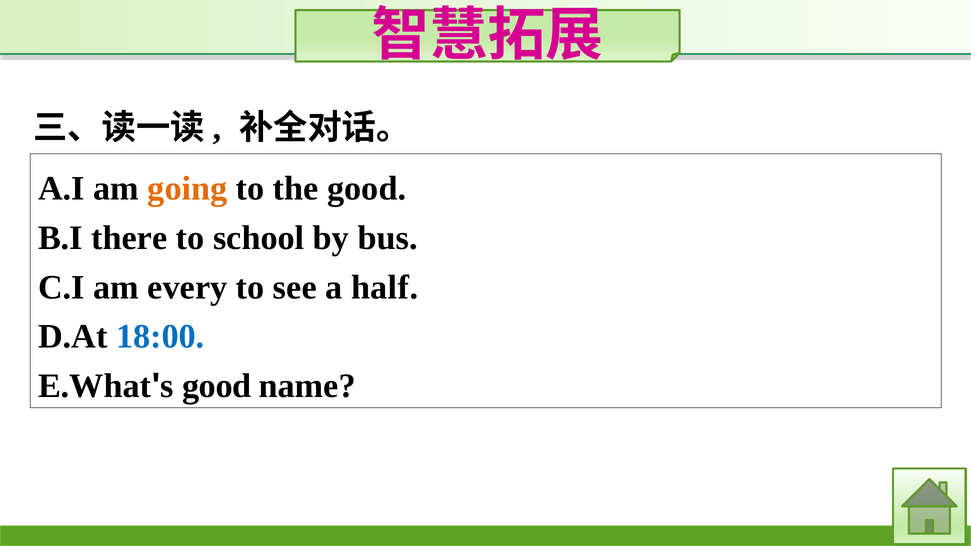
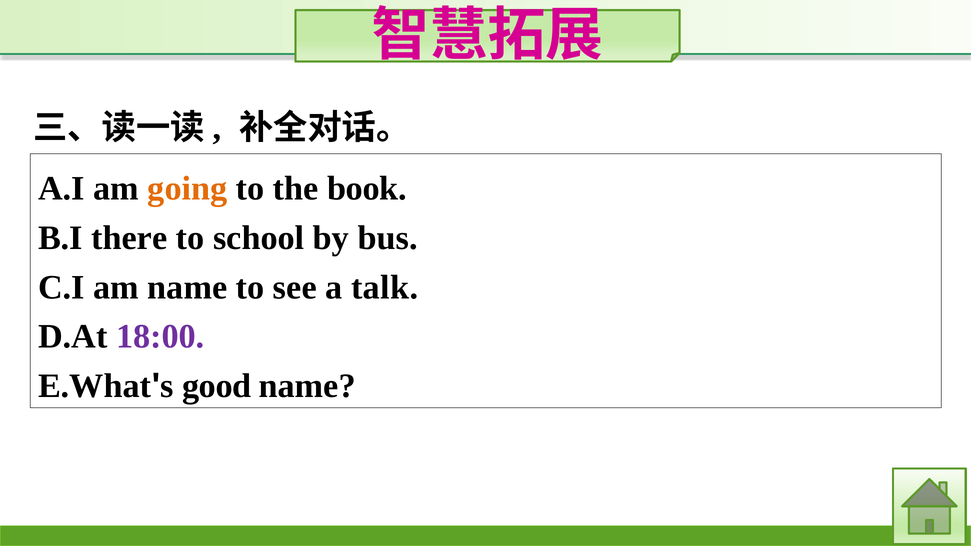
the good: good -> book (367, 189)
am every: every -> name (187, 287)
half: half -> talk (385, 287)
18:00 colour: blue -> purple (160, 337)
